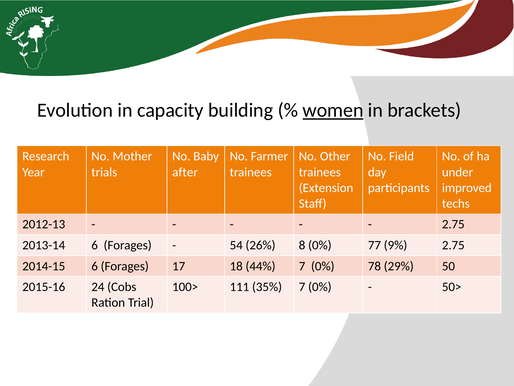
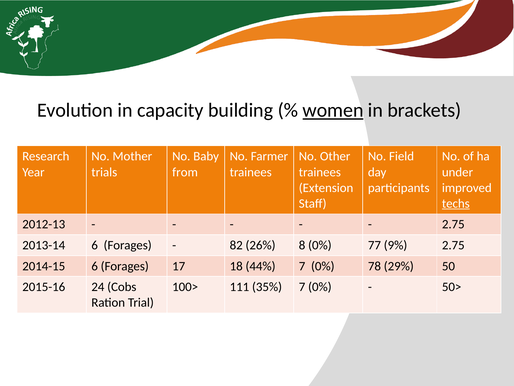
after: after -> from (185, 172)
techs underline: none -> present (456, 203)
54: 54 -> 82 (236, 245)
